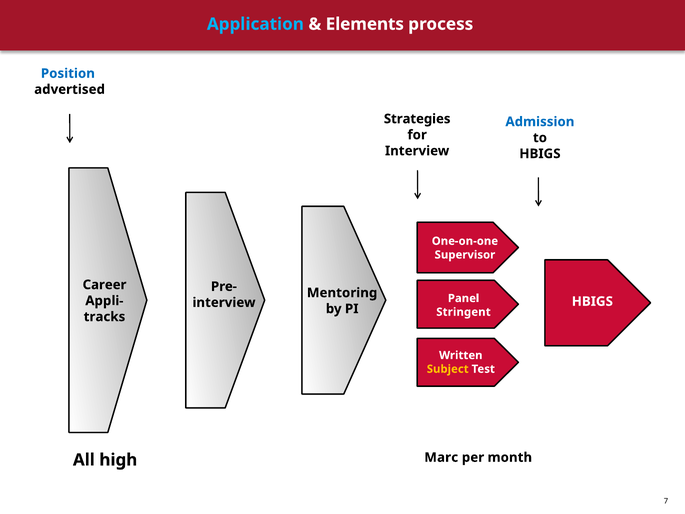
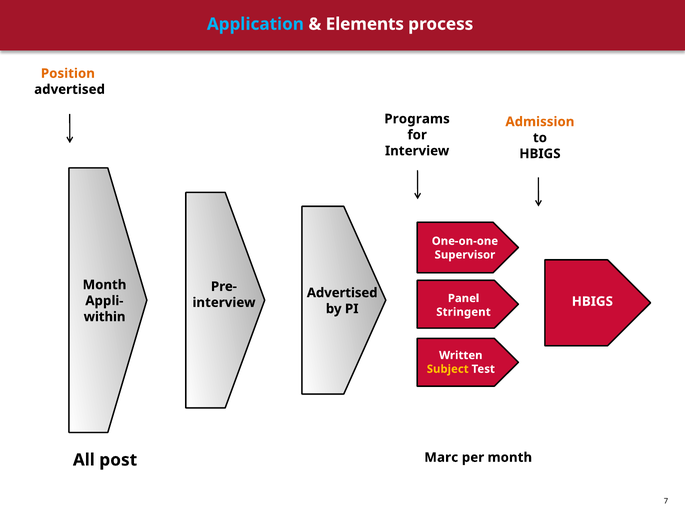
Position colour: blue -> orange (68, 73)
Strategies: Strategies -> Programs (417, 119)
Admission colour: blue -> orange (540, 122)
Career: Career -> Month (104, 285)
Mentoring: Mentoring -> Advertised (342, 293)
tracks: tracks -> within (105, 317)
high: high -> post (118, 460)
